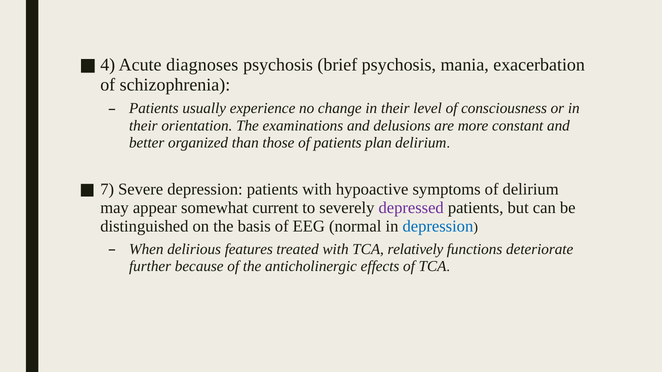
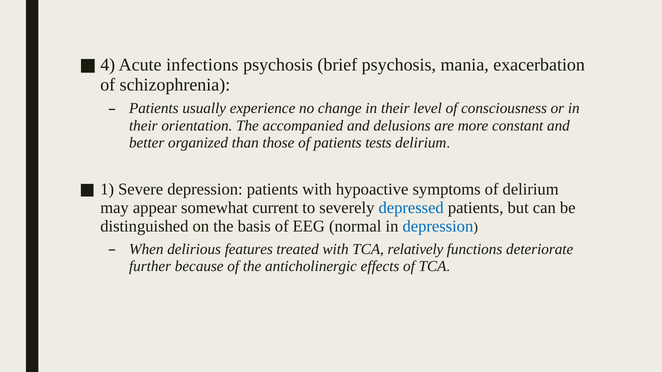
diagnoses: diagnoses -> infections (202, 65)
examinations: examinations -> accompanied (303, 126)
plan: plan -> tests (378, 143)
7: 7 -> 1 (107, 189)
depressed colour: purple -> blue (411, 208)
